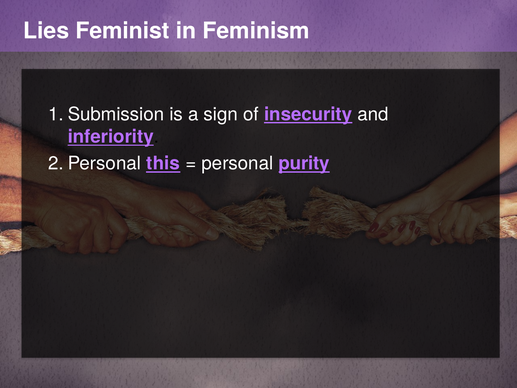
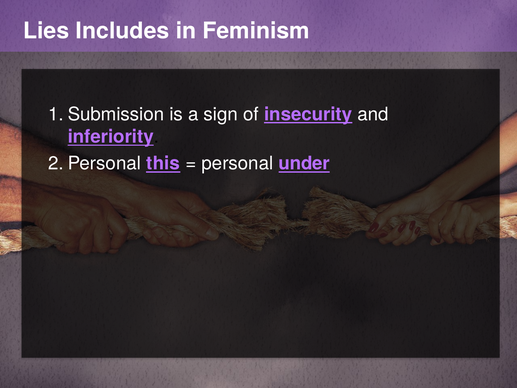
Feminist: Feminist -> Includes (122, 31)
purity: purity -> under (304, 163)
